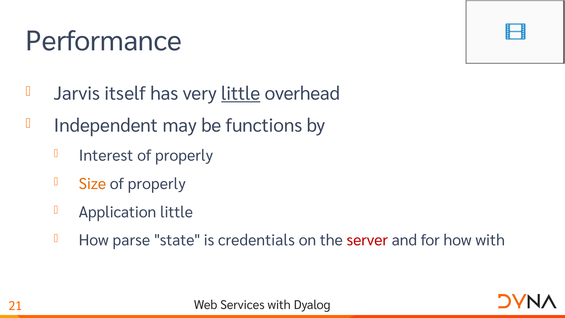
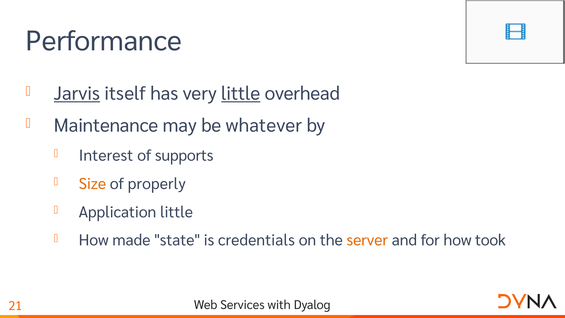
Jarvis underline: none -> present (77, 94)
Independent: Independent -> Maintenance (106, 126)
functions: functions -> whatever (264, 126)
properly: properly -> supports (184, 156)
parse: parse -> made (131, 240)
server colour: red -> orange (367, 240)
how with: with -> took (490, 240)
